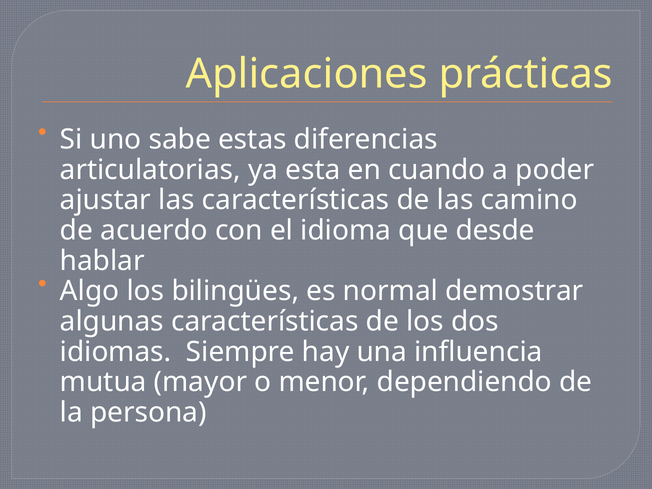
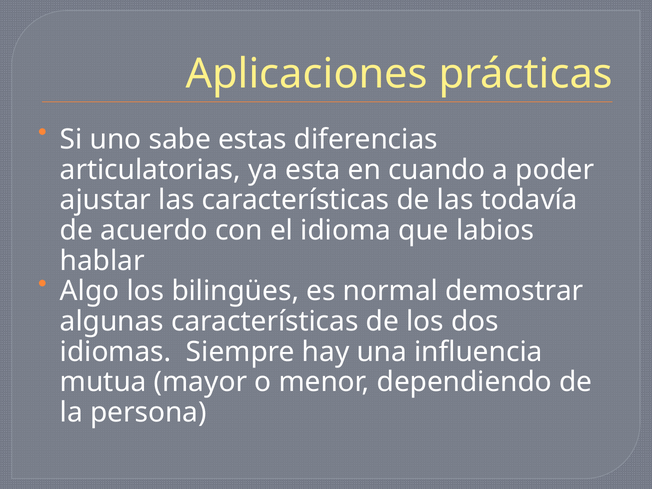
camino: camino -> todavía (529, 200)
desde: desde -> labios (495, 230)
